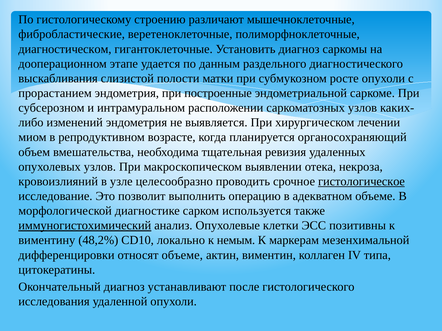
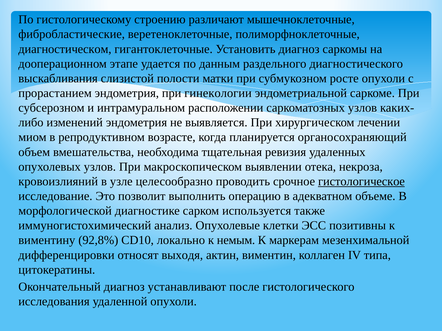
построенные: построенные -> гинекологии (218, 93)
иммуногистохимический underline: present -> none (85, 226)
48,2%: 48,2% -> 92,8% (98, 241)
относят объеме: объеме -> выходя (182, 255)
